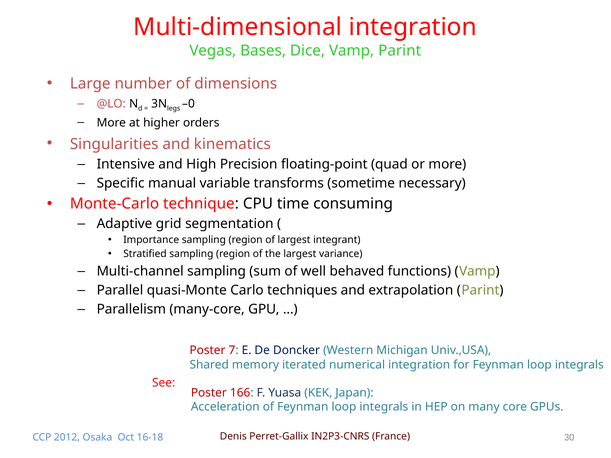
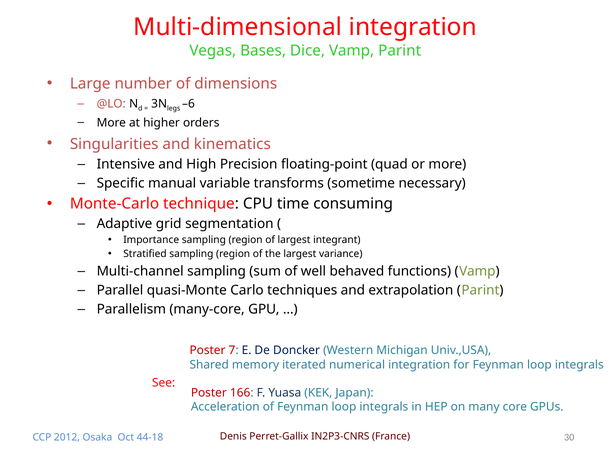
–0: –0 -> –6 (188, 104)
16-18: 16-18 -> 44-18 (150, 438)
